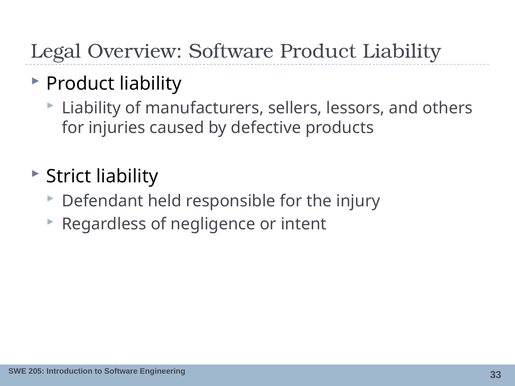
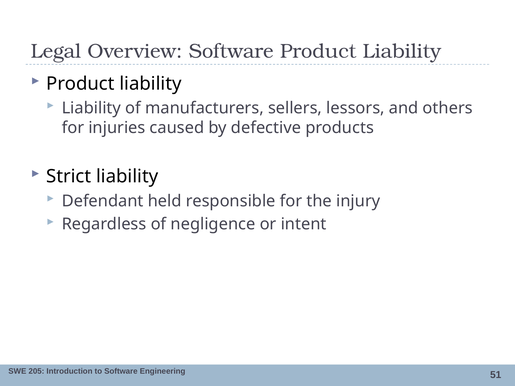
33: 33 -> 51 (496, 375)
